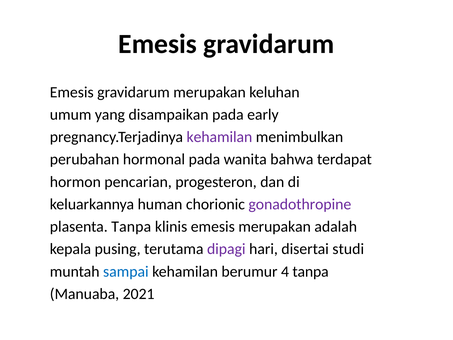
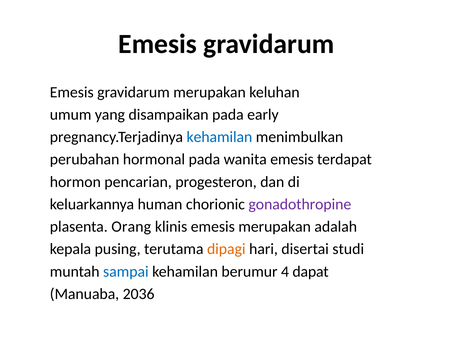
kehamilan colour: purple -> blue (219, 137)
wanita bahwa: bahwa -> emesis (292, 159)
plasenta Tanpa: Tanpa -> Orang (131, 226)
dipagi colour: purple -> orange (226, 249)
4 tanpa: tanpa -> dapat (311, 271)
2021: 2021 -> 2036 (139, 294)
